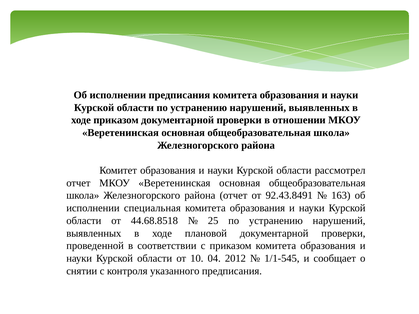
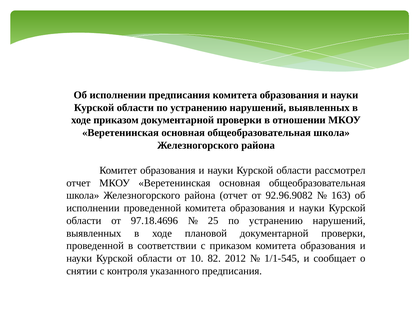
92.43.8491: 92.43.8491 -> 92.96.9082 (289, 196)
исполнении специальная: специальная -> проведенной (152, 208)
44.68.8518: 44.68.8518 -> 97.18.4696 (154, 221)
04: 04 -> 82 (214, 259)
